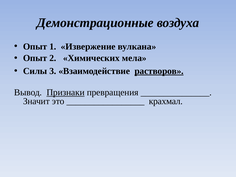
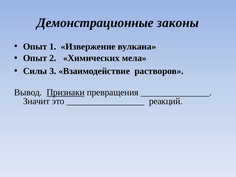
воздуха: воздуха -> законы (178, 23)
растворов underline: present -> none (159, 71)
крахмал: крахмал -> реакций (166, 101)
